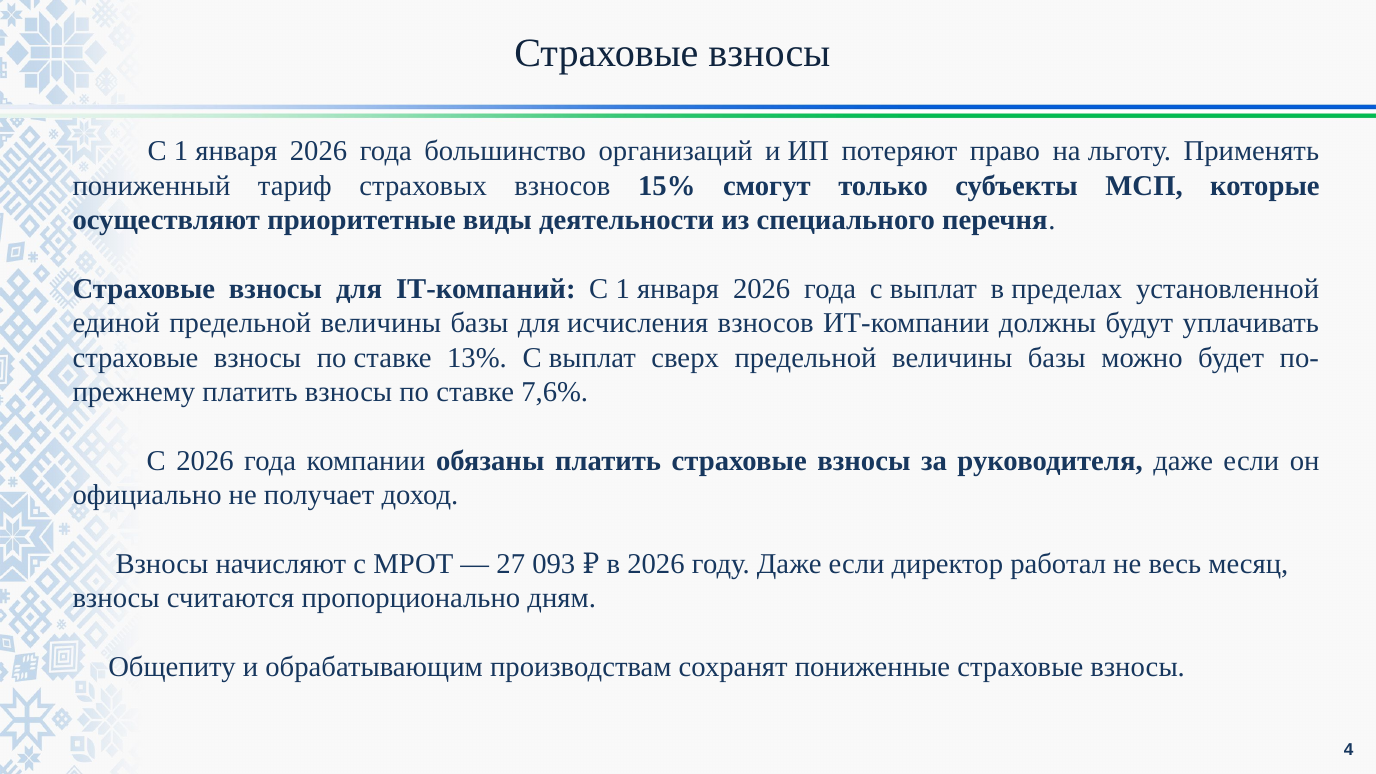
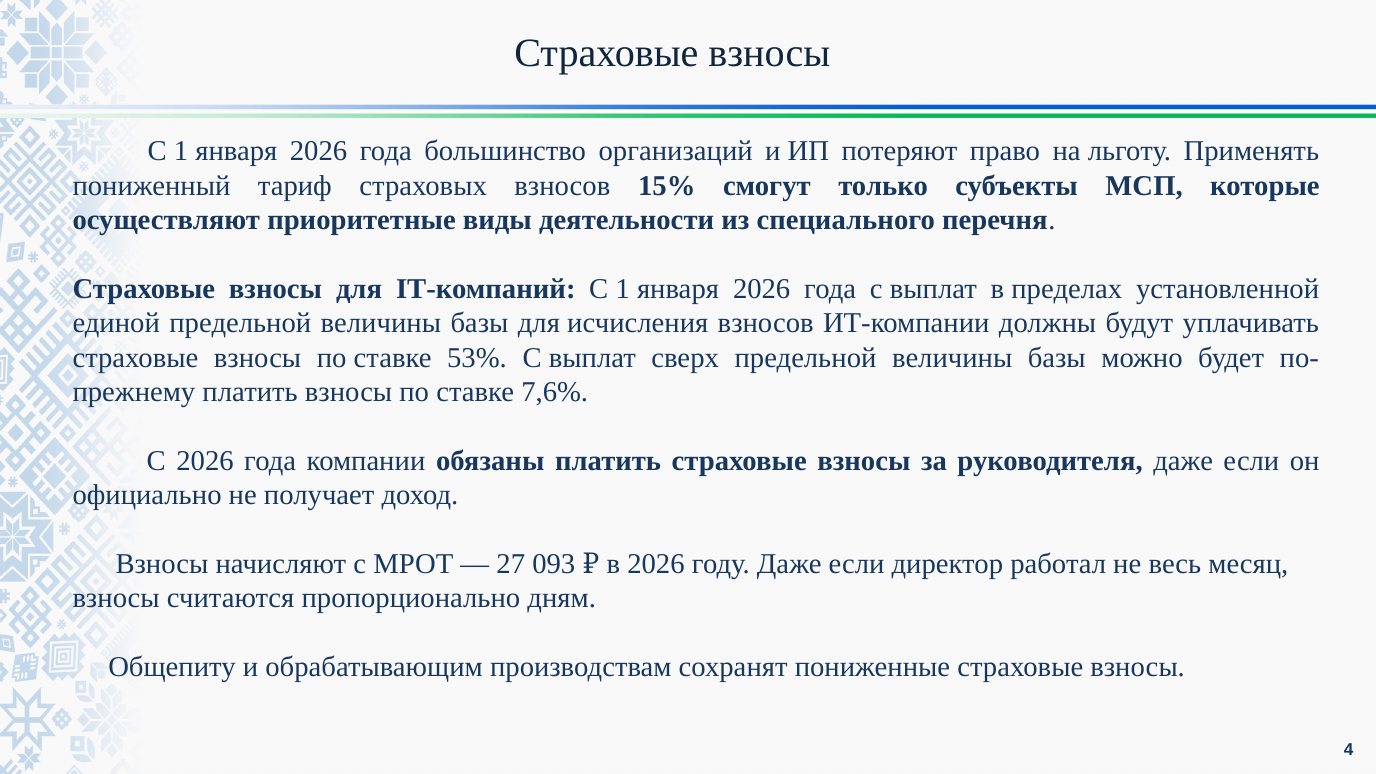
13%: 13% -> 53% (477, 358)
